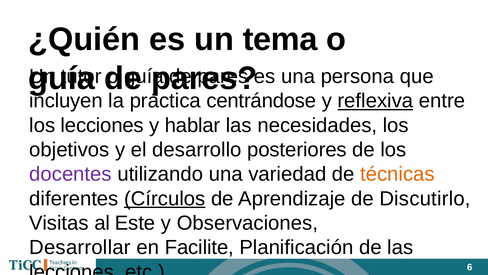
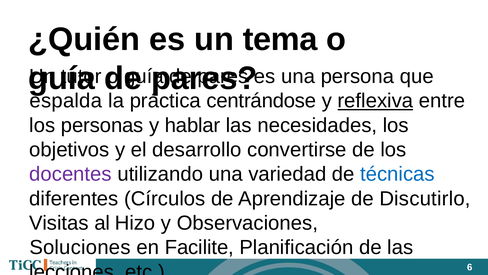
incluyen: incluyen -> espalda (66, 101)
los lecciones: lecciones -> personas (102, 125)
posteriores: posteriores -> convertirse (297, 150)
técnicas colour: orange -> blue (397, 174)
Círculos underline: present -> none (165, 198)
Este: Este -> Hizo (135, 223)
Desarrollar: Desarrollar -> Soluciones (80, 247)
